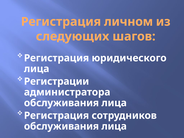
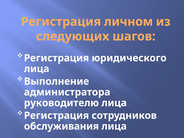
Регистрации: Регистрации -> Выполнение (57, 81)
обслуживания: обслуживания -> руководителю (61, 103)
